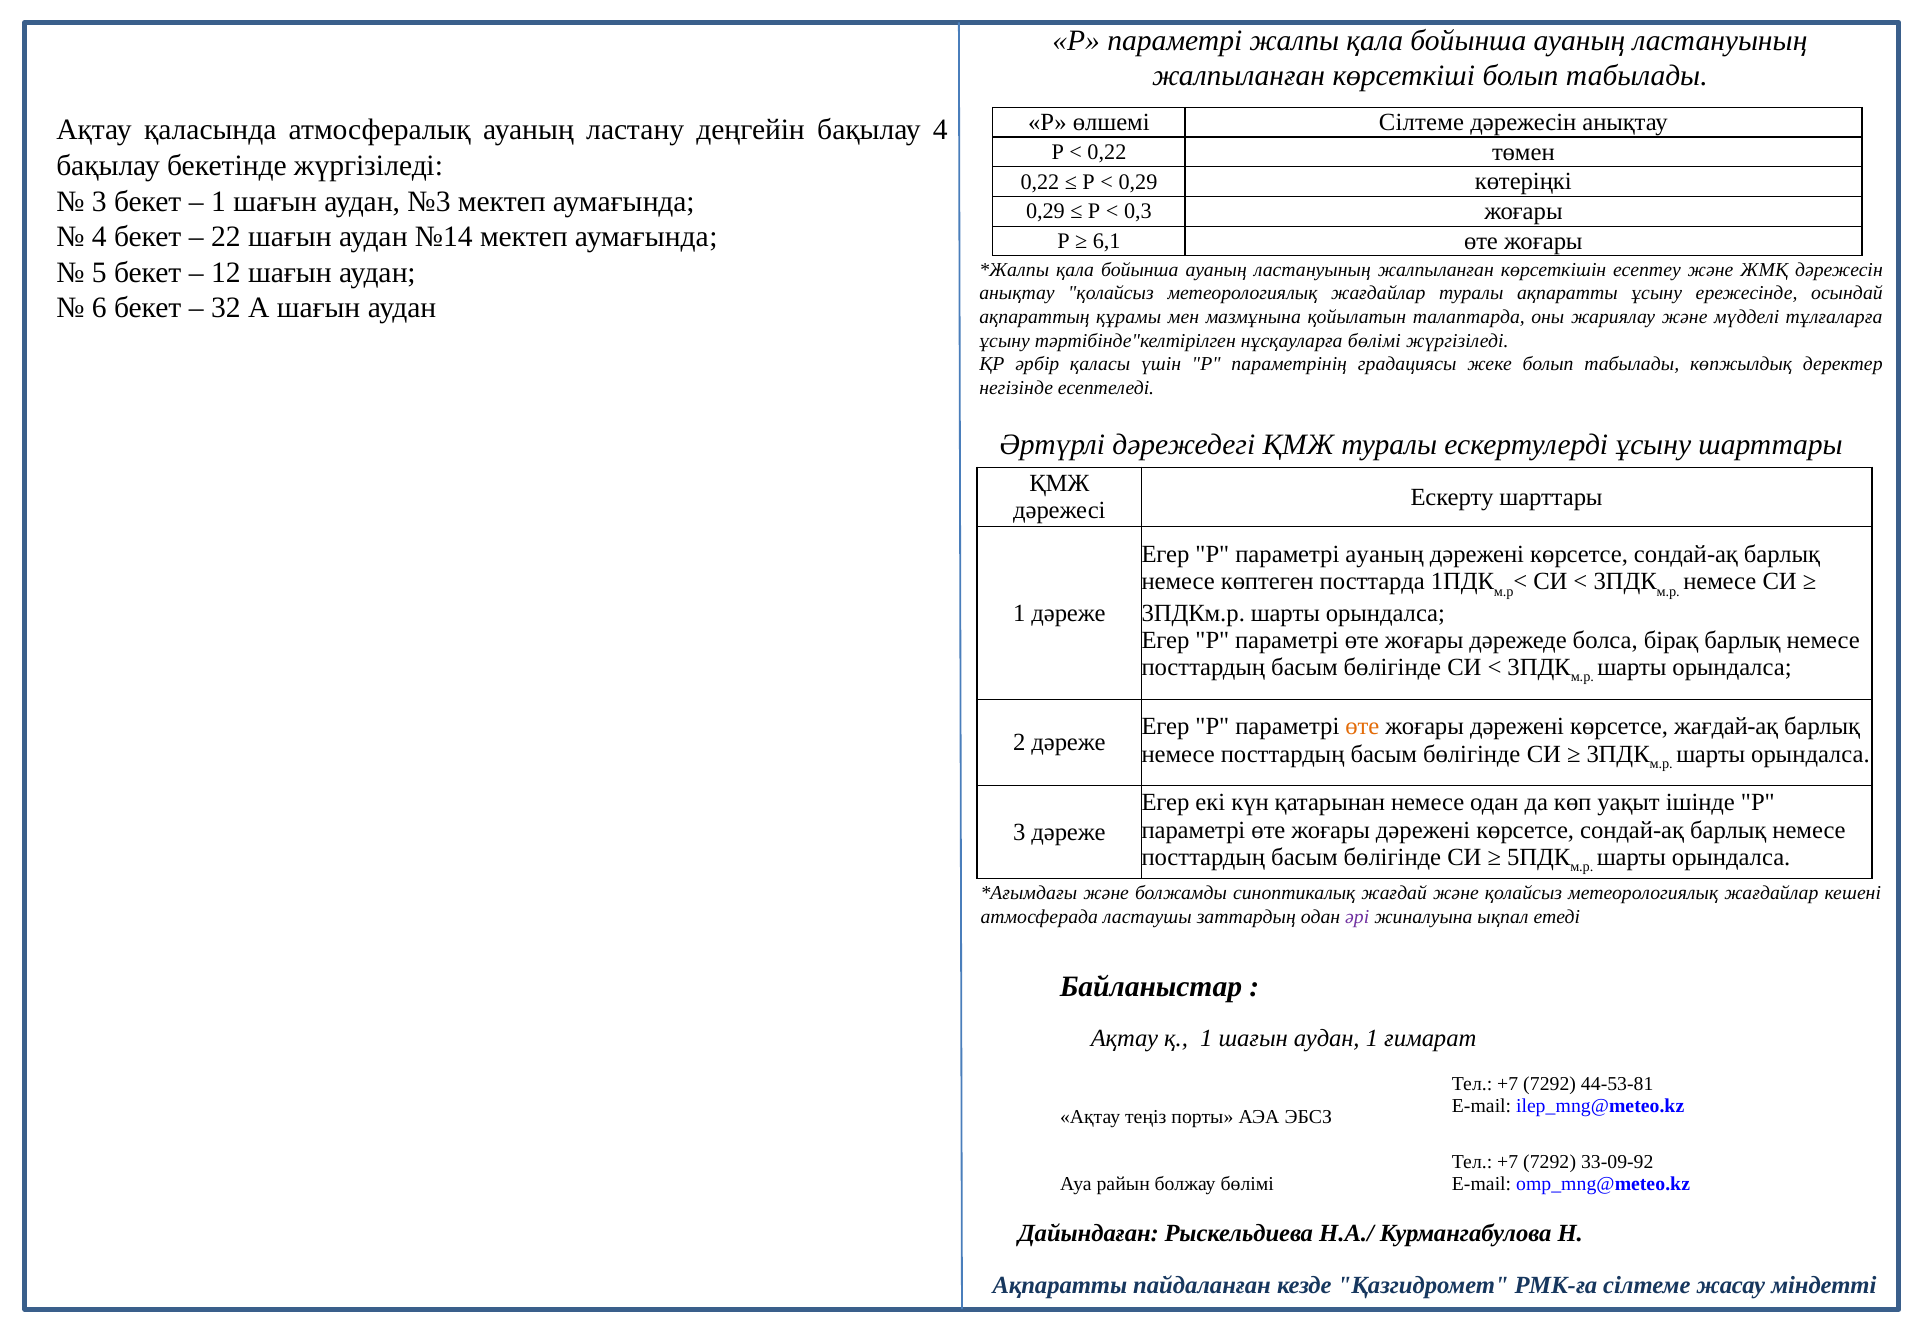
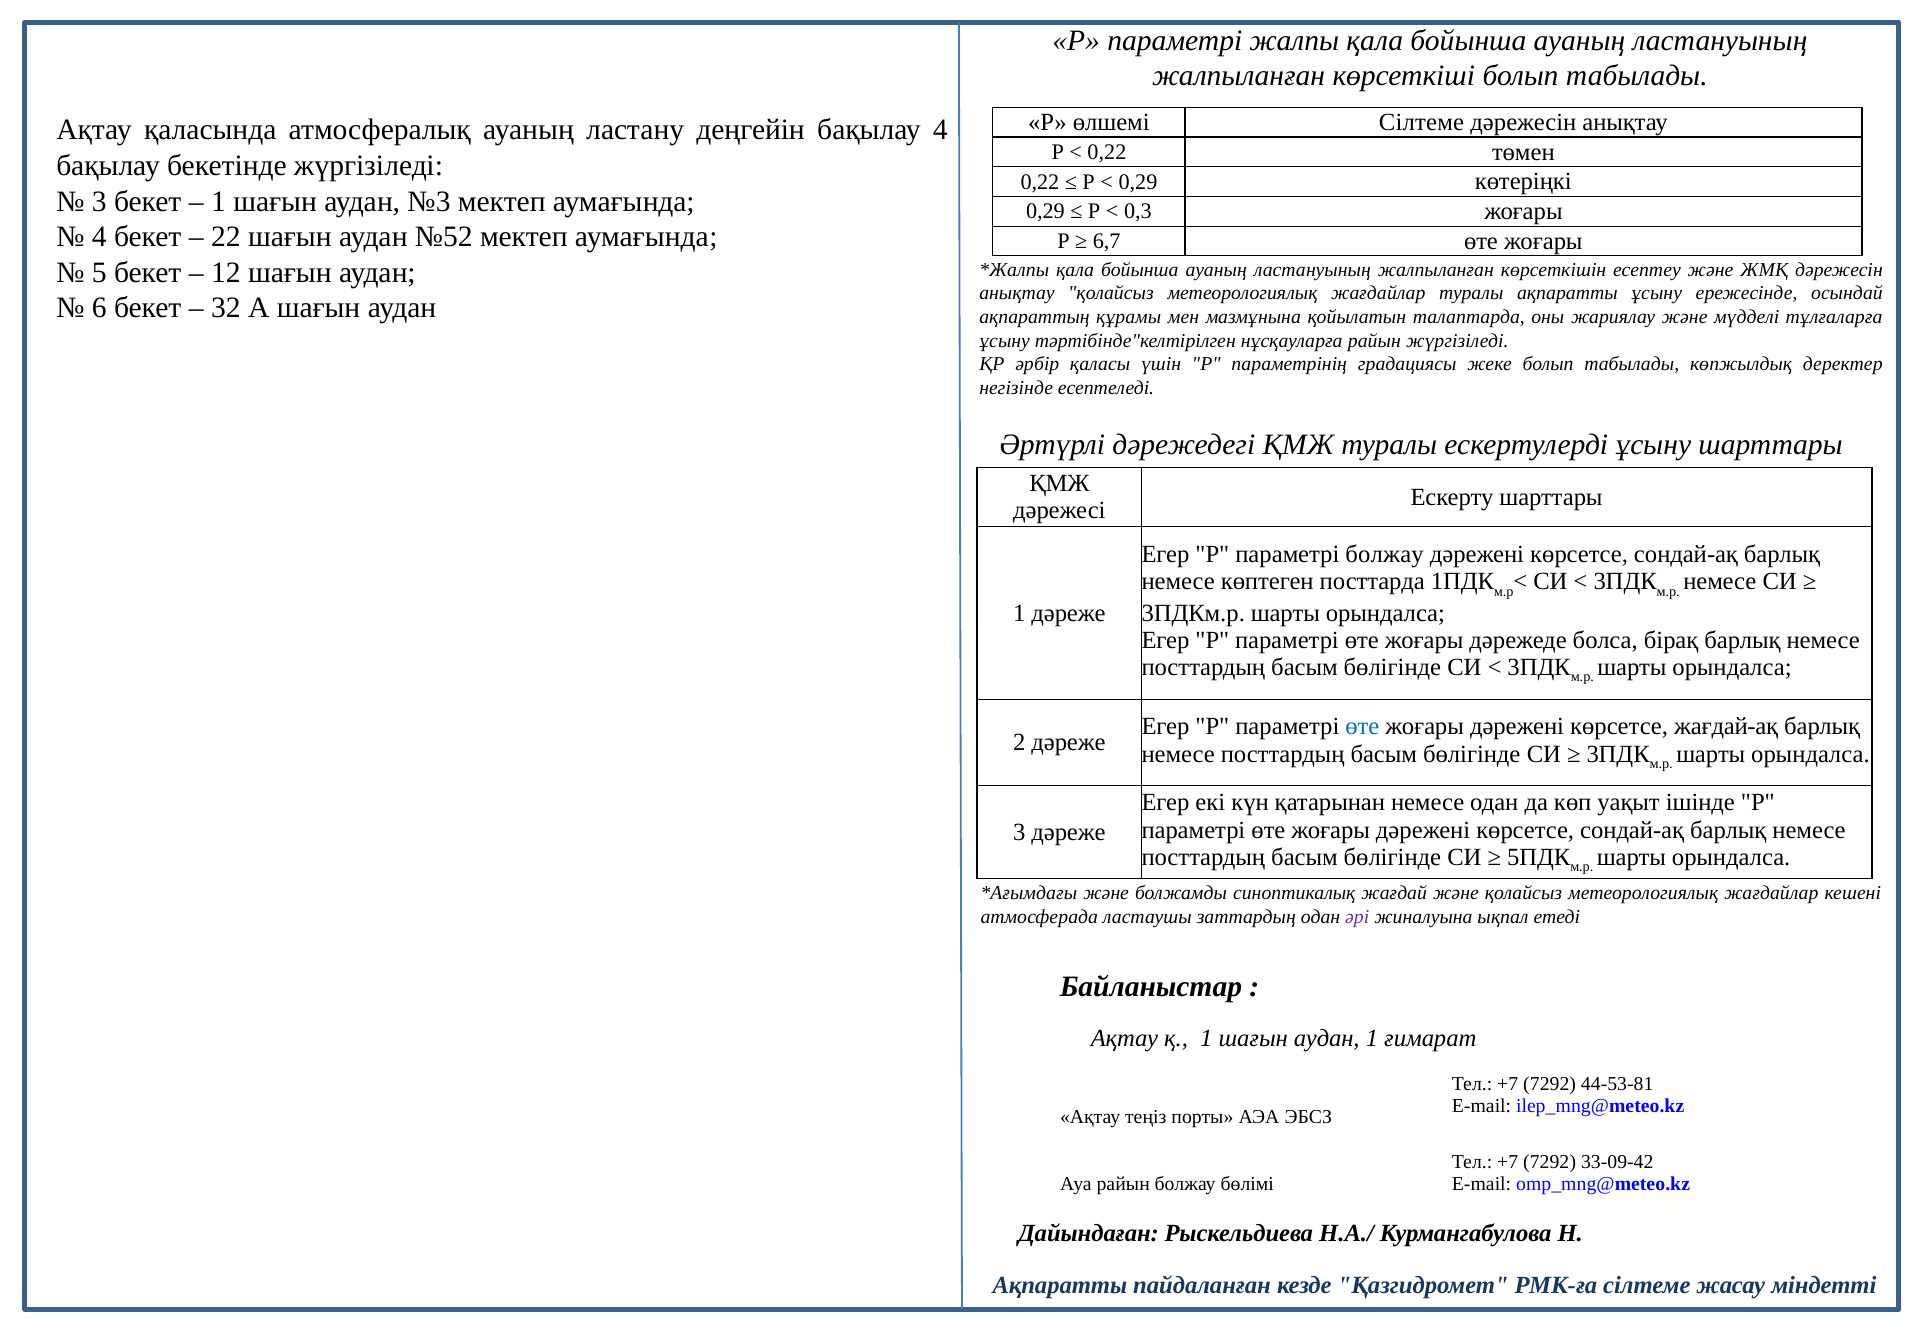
№14: №14 -> №52 (444, 237)
6,1: 6,1 -> 6,7 (1107, 241)
нұсқауларға бөлімі: бөлімі -> райын (1374, 341)
параметрі ауаның: ауаның -> болжау (1385, 555)
өте colour: orange -> blue (1362, 727)
33-09-92: 33-09-92 -> 33-09-42 (1617, 1162)
